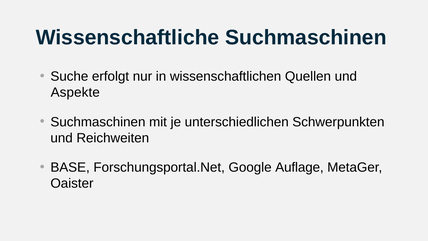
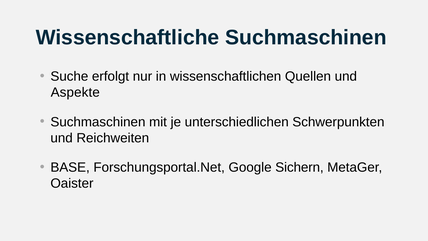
Auflage: Auflage -> Sichern (299, 167)
